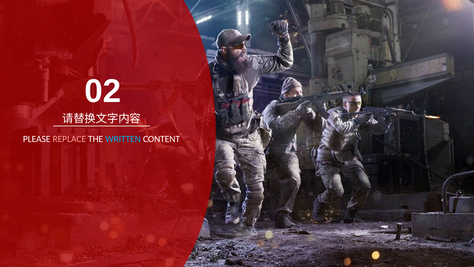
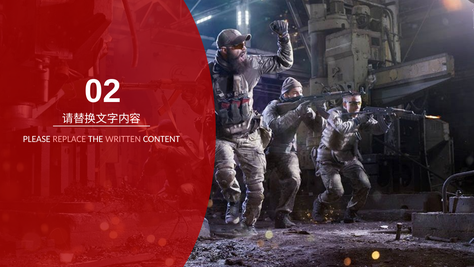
WRITTEN colour: light blue -> pink (123, 139)
